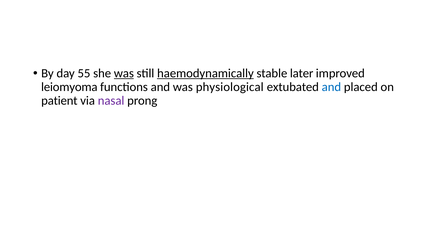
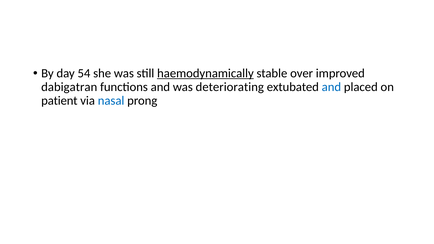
55: 55 -> 54 (84, 73)
was underline: present -> none (124, 73)
later: later -> over (302, 73)
leiomyoma: leiomyoma -> dabigatran (69, 87)
physiological: physiological -> deteriorating (230, 87)
nasal colour: purple -> blue (111, 101)
